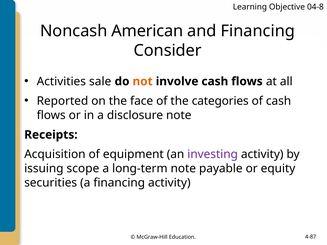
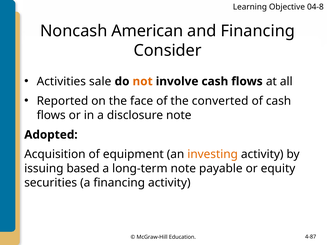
categories: categories -> converted (220, 101)
Receipts: Receipts -> Adopted (51, 135)
investing colour: purple -> orange (213, 154)
scope: scope -> based (83, 169)
